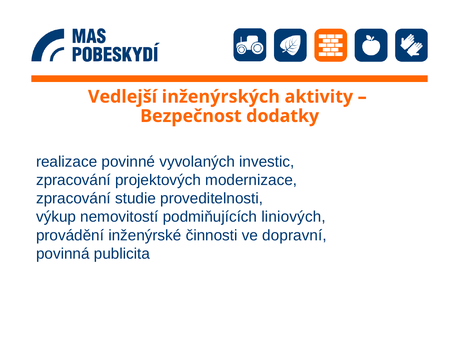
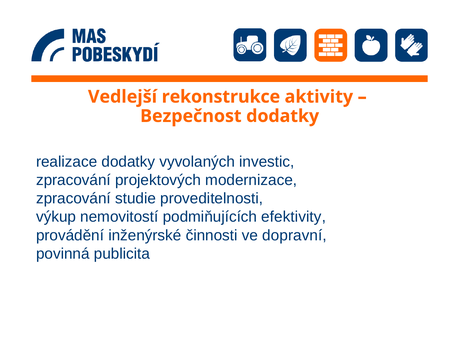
inženýrských: inženýrských -> rekonstrukce (221, 97)
realizace povinné: povinné -> dodatky (128, 161)
liniových: liniových -> efektivity (294, 216)
